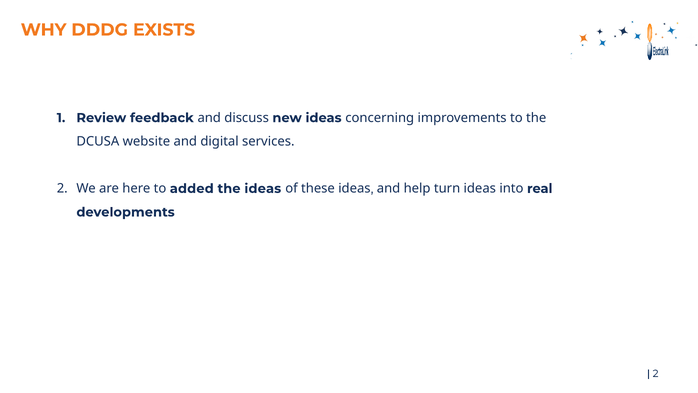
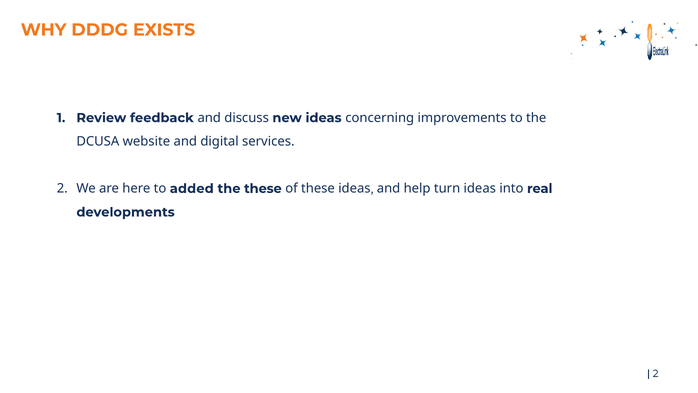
the ideas: ideas -> these (263, 188)
